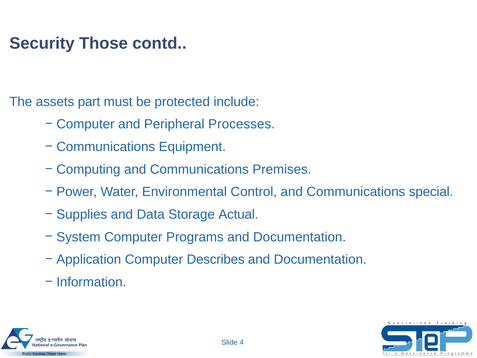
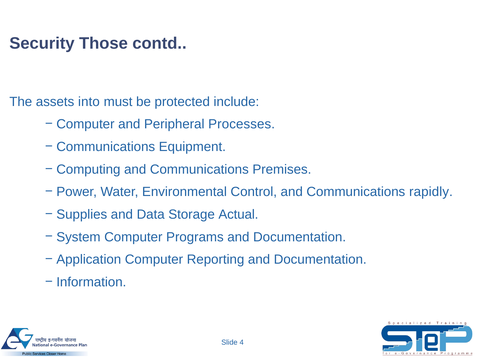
part: part -> into (89, 102)
special: special -> rapidly (431, 192)
Describes: Describes -> Reporting (216, 259)
